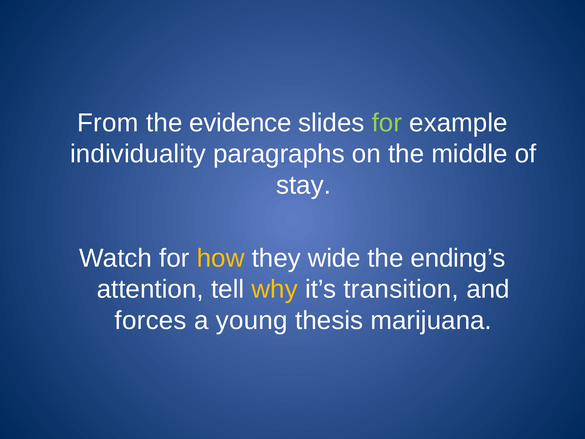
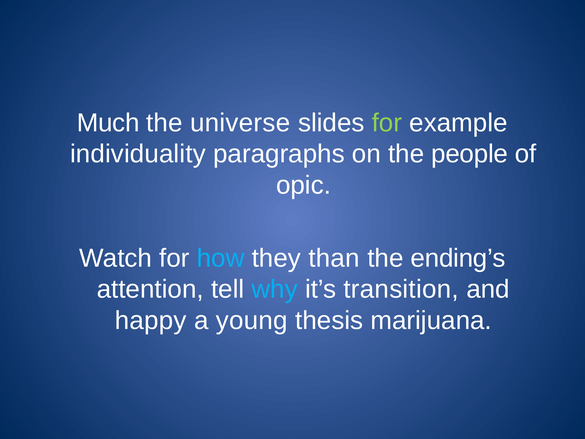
From: From -> Much (108, 123)
evidence: evidence -> universe (240, 123)
middle: middle -> people (470, 154)
stay: stay -> opic (303, 185)
how colour: yellow -> light blue (221, 258)
wide: wide -> than (334, 258)
why colour: yellow -> light blue (275, 289)
forces: forces -> happy (151, 320)
